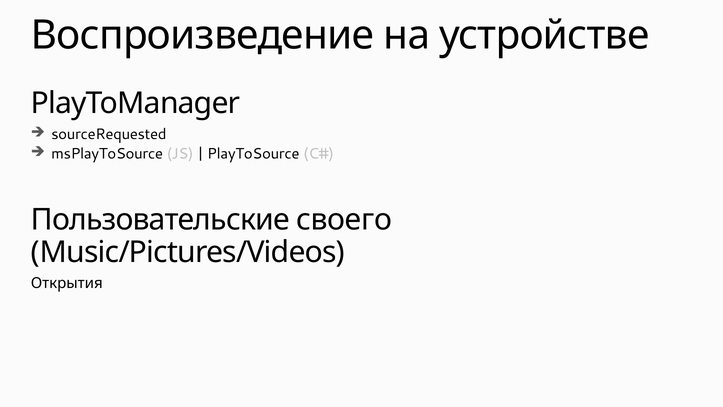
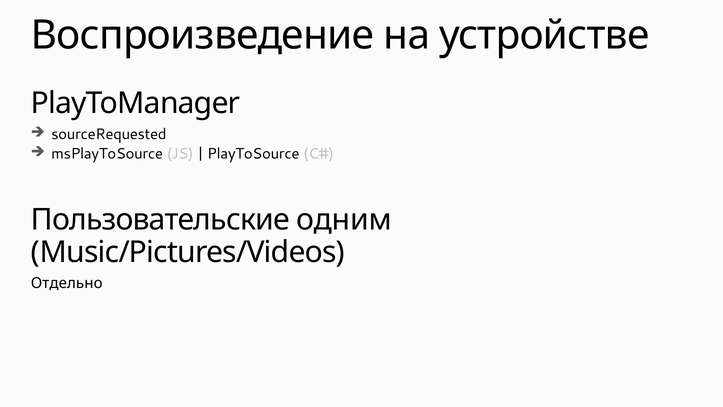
своего: своего -> одним (344, 219)
Открытия: Открытия -> Отдельно (67, 283)
